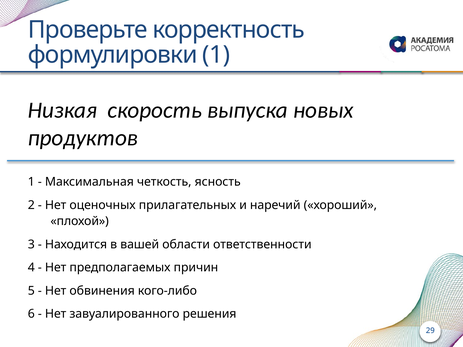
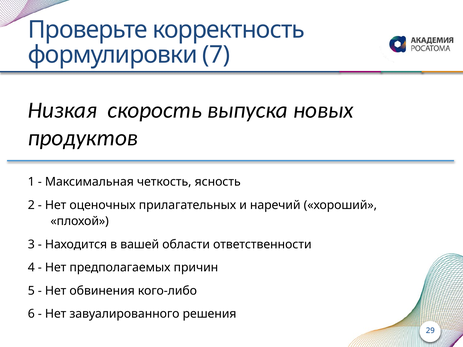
формулировки 1: 1 -> 7 (216, 55)
